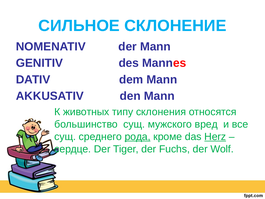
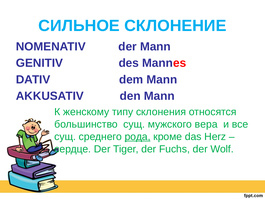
животных: животных -> женскому (86, 112)
вред: вред -> вера (206, 124)
Herz underline: present -> none (215, 136)
